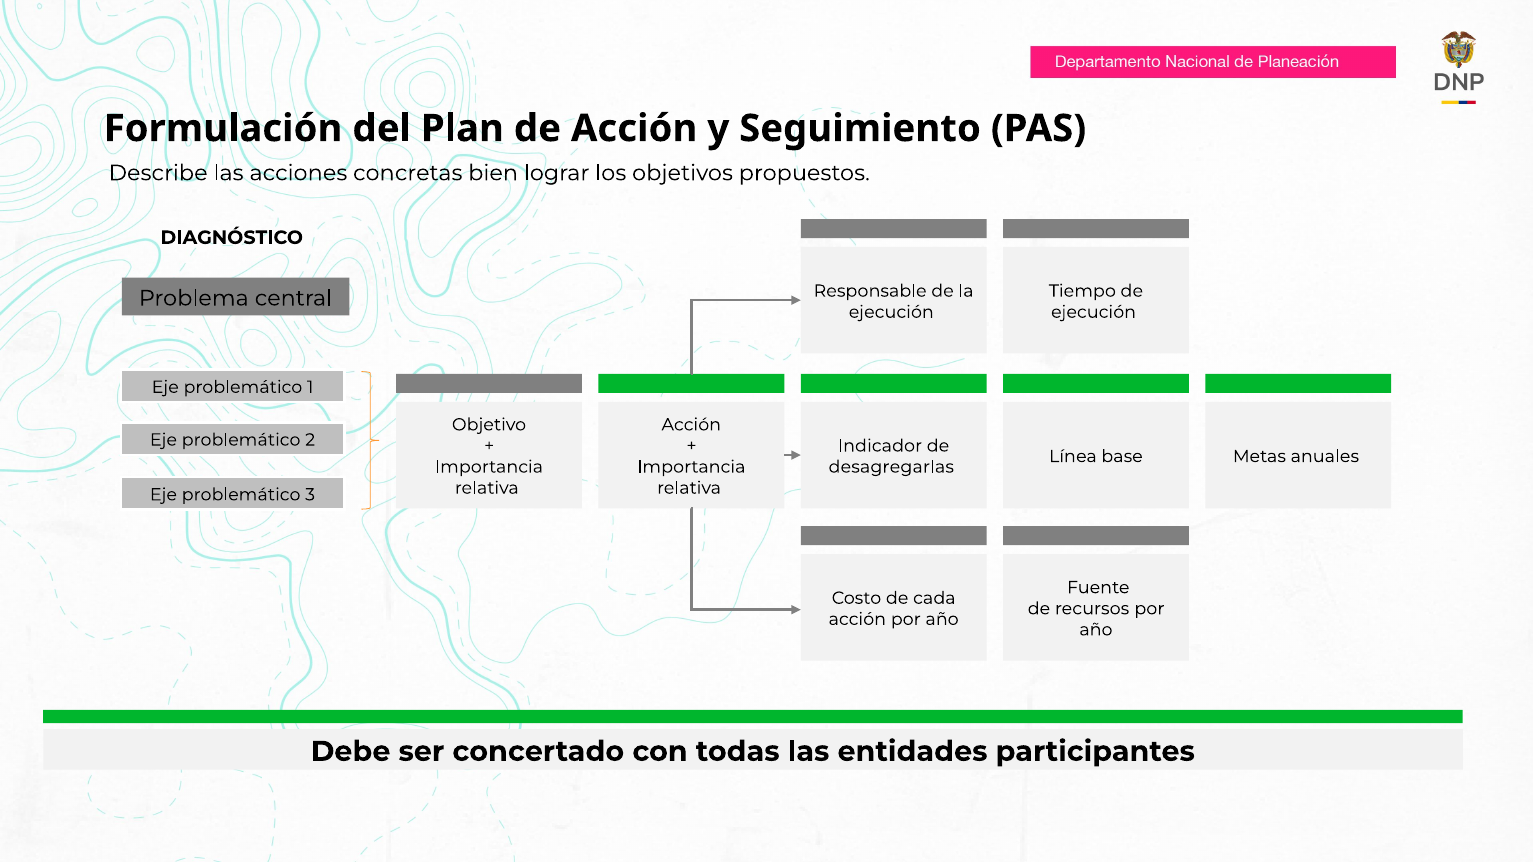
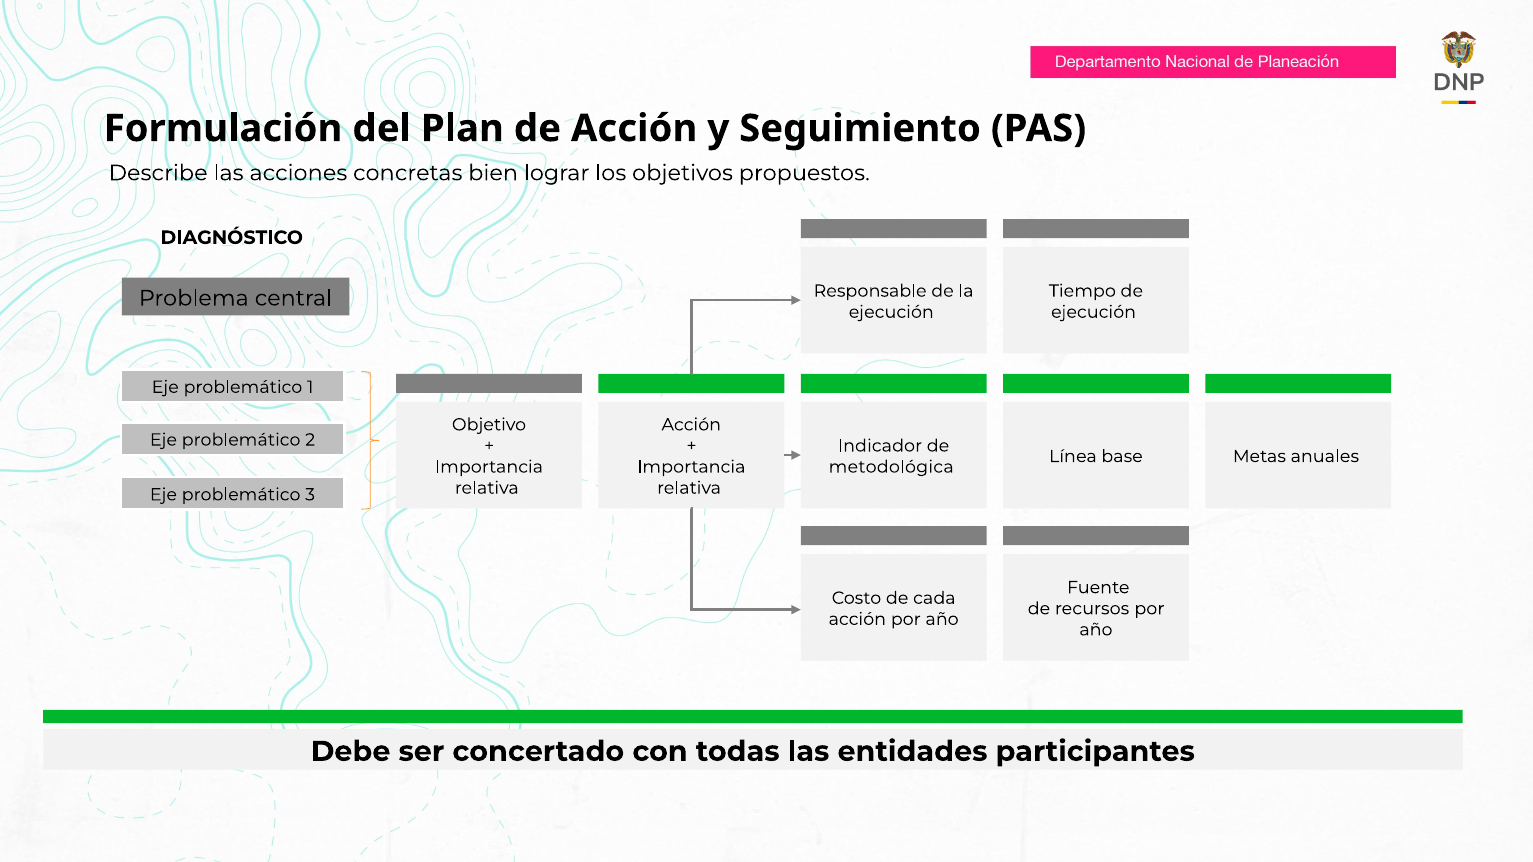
desagregarlas: desagregarlas -> metodológica (891, 467)
